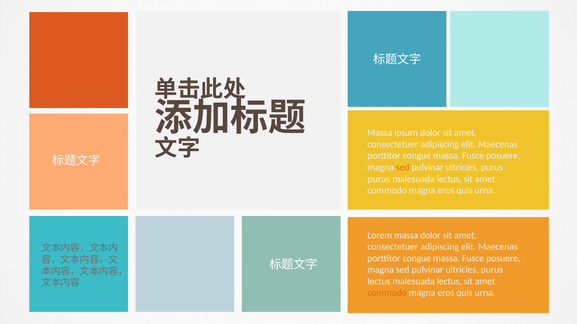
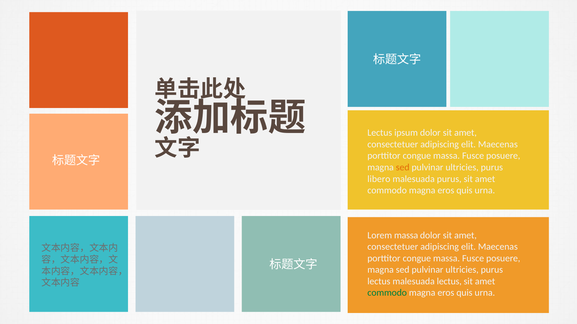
Massa: Massa -> Lectus (380, 133)
purus: purus -> libero (379, 179)
lectus: lectus -> purus (449, 179)
commodo colour: orange -> green (387, 293)
